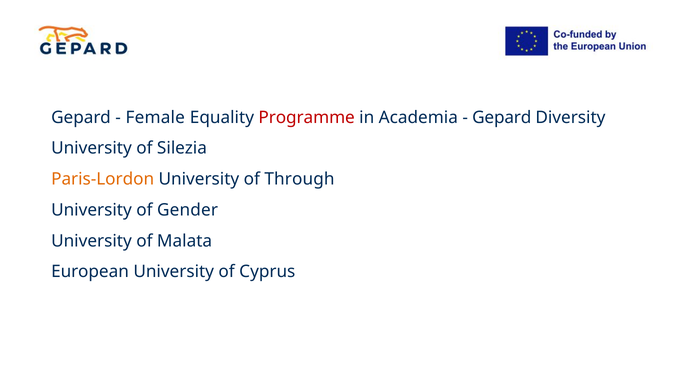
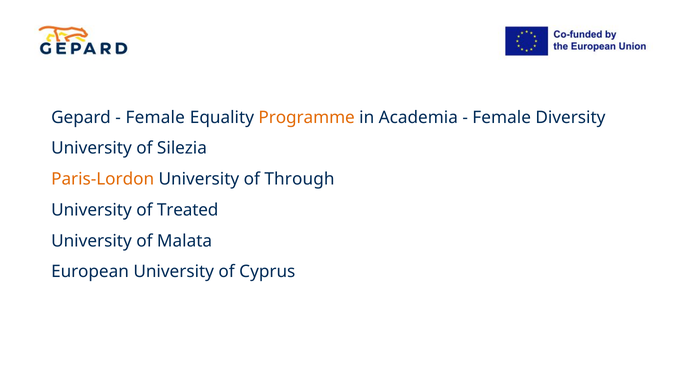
Programme colour: red -> orange (307, 118)
Gepard: Gepard -> Female (502, 118)
Gender: Gender -> Treated (188, 210)
